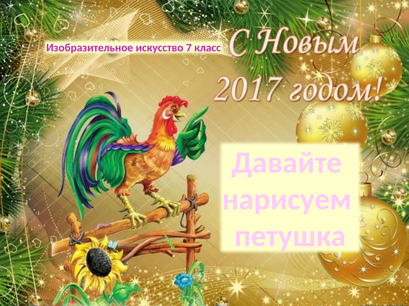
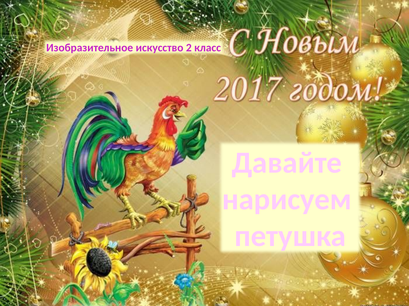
7: 7 -> 2 (189, 48)
